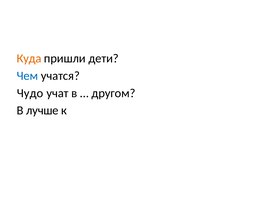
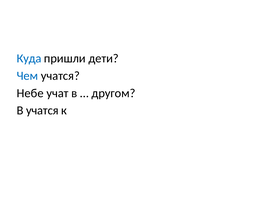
Куда colour: orange -> blue (29, 59)
Чудо: Чудо -> Небе (30, 93)
В лучше: лучше -> учатся (42, 111)
